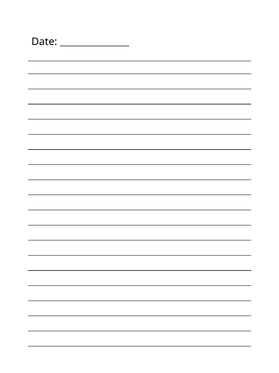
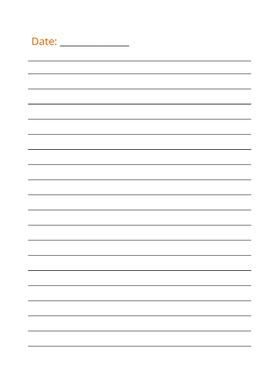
Date colour: black -> orange (44, 42)
